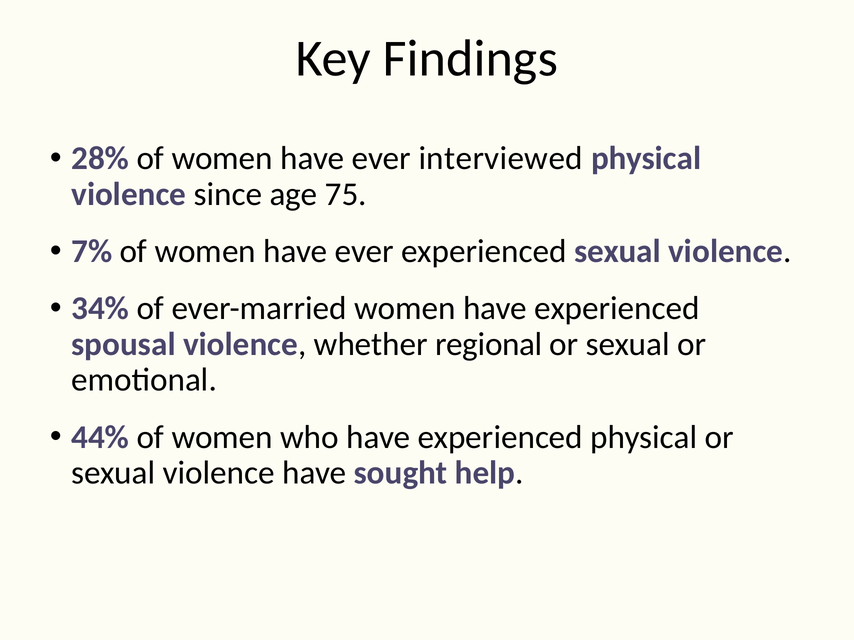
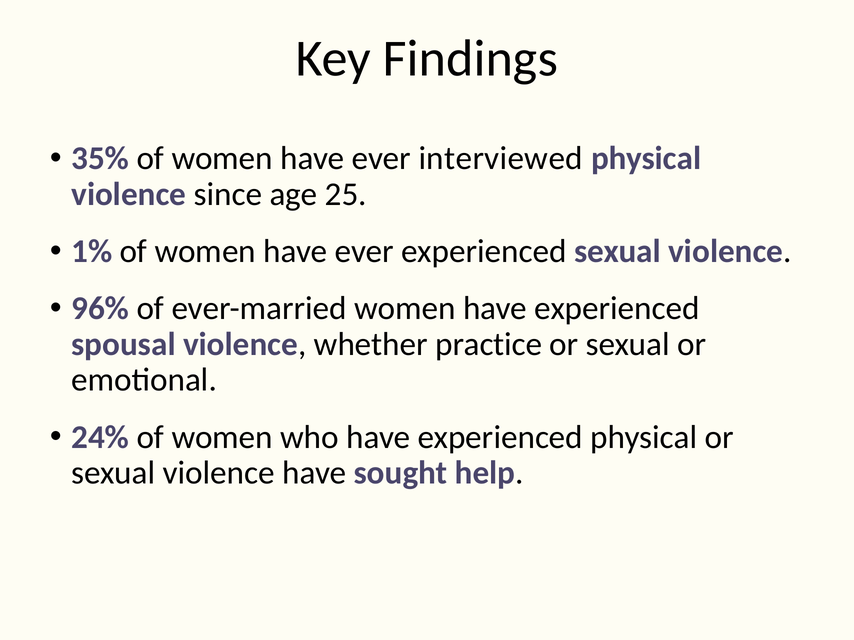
28%: 28% -> 35% (100, 159)
75: 75 -> 25 (346, 194)
7%: 7% -> 1% (92, 252)
34%: 34% -> 96% (100, 309)
regional: regional -> practice (489, 345)
44%: 44% -> 24% (100, 437)
